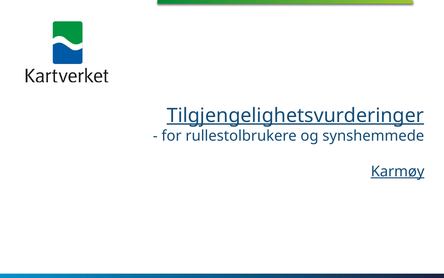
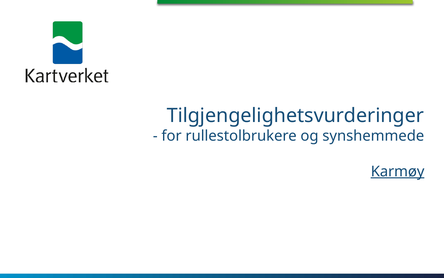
Tilgjengelighetsvurderinger underline: present -> none (295, 115)
